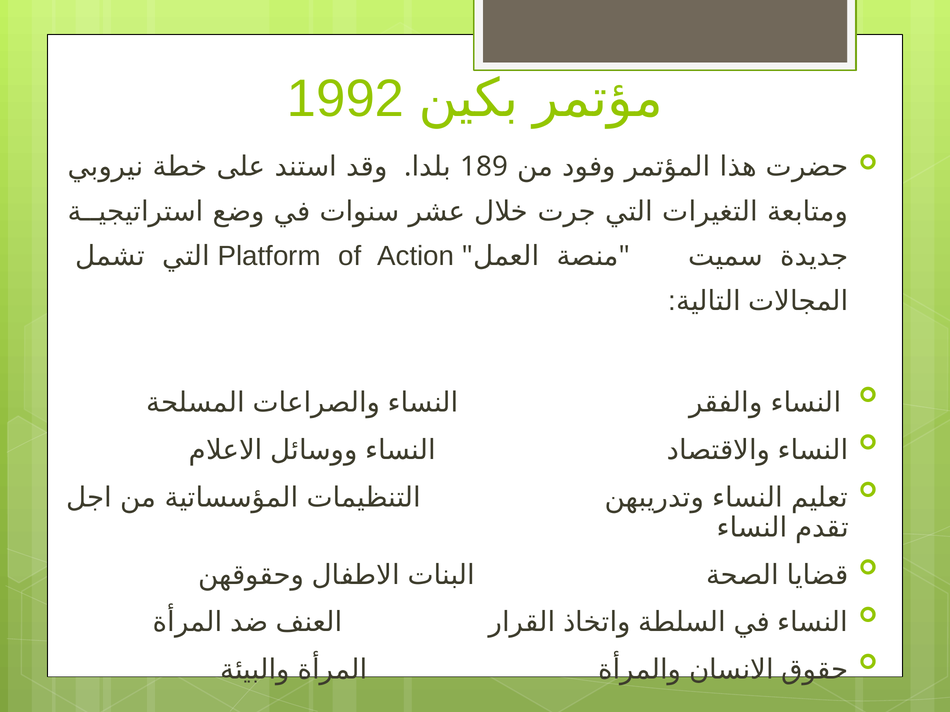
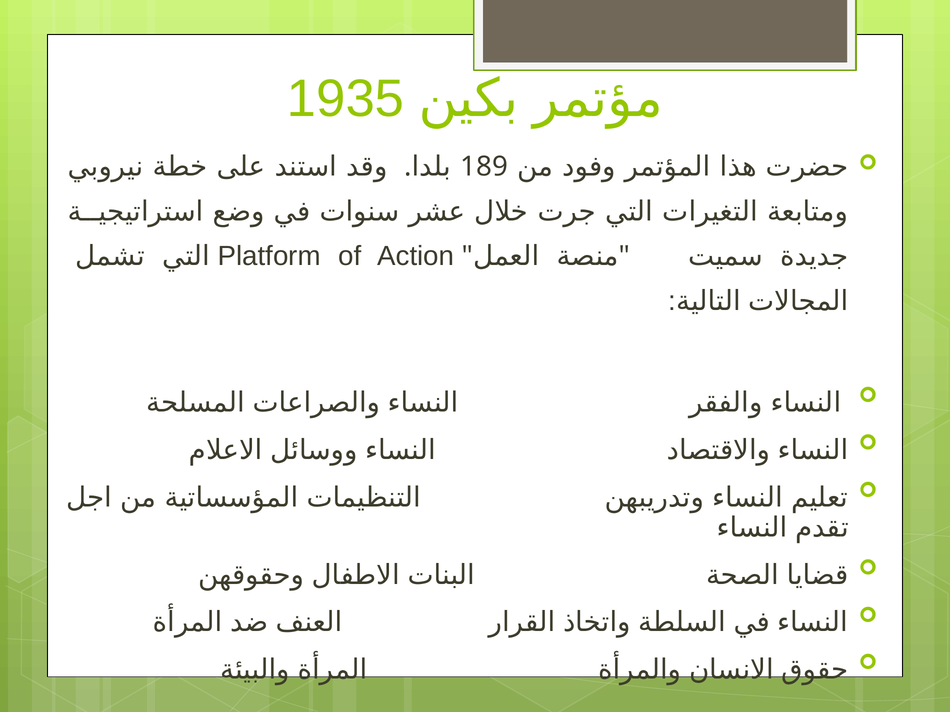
1992: 1992 -> 1935 (346, 99)
